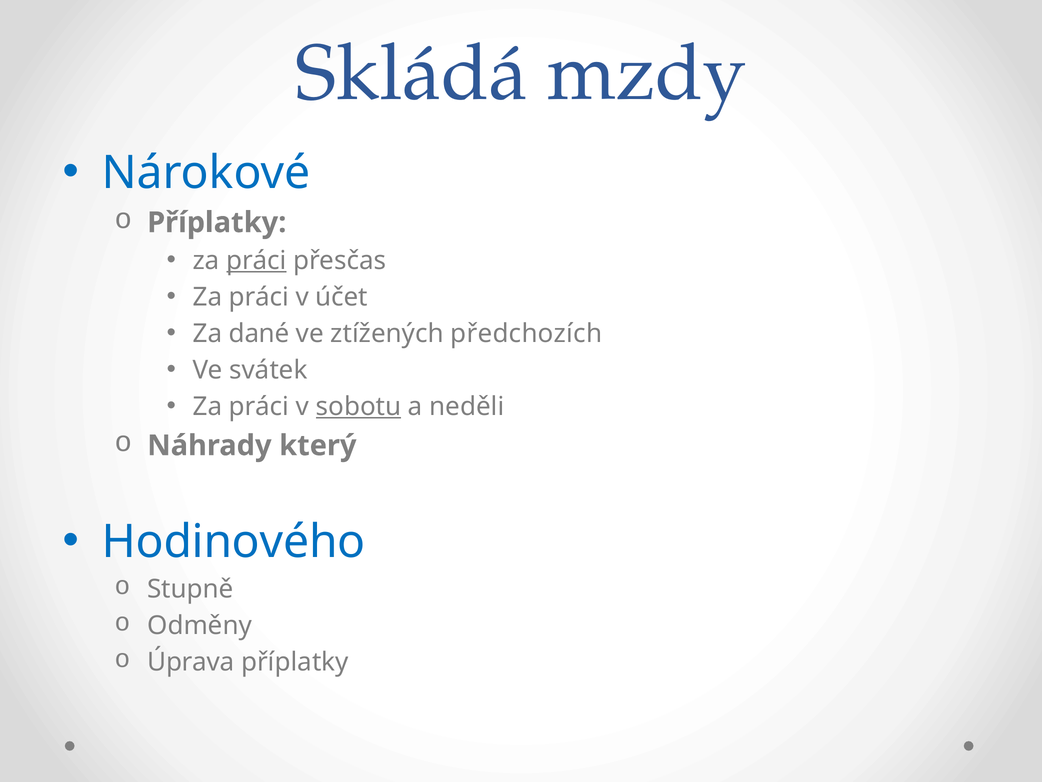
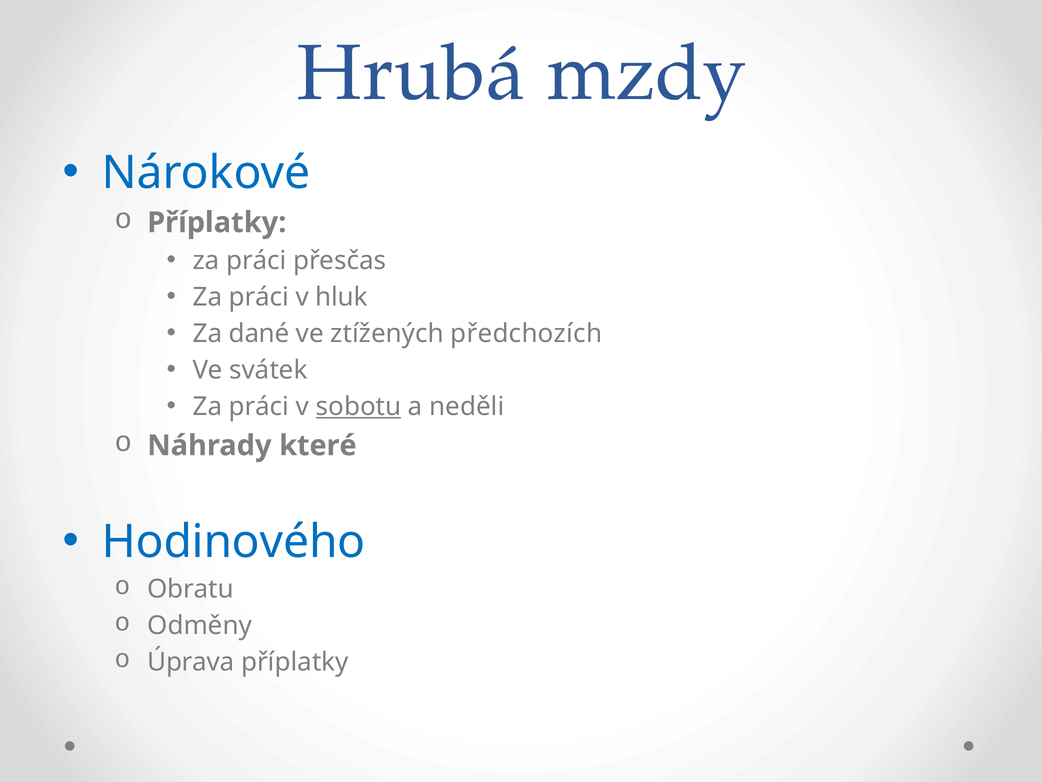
Skládá: Skládá -> Hrubá (411, 73)
práci underline: present -> none (256, 260)
účet: účet -> hluk (341, 297)
který: který -> které (318, 445)
Stupně: Stupně -> Obratu (190, 589)
